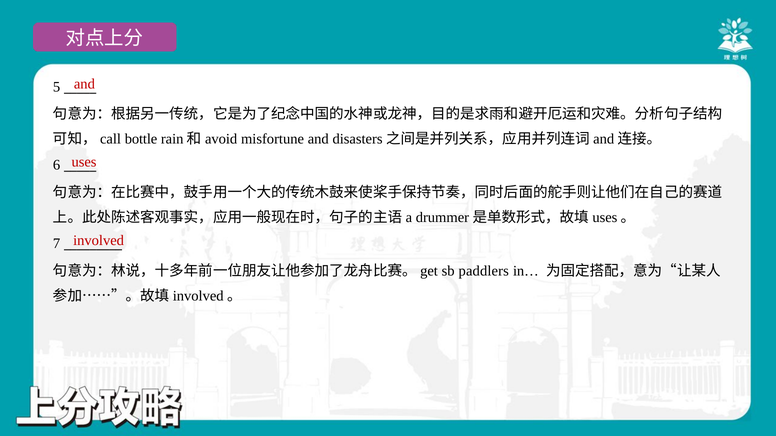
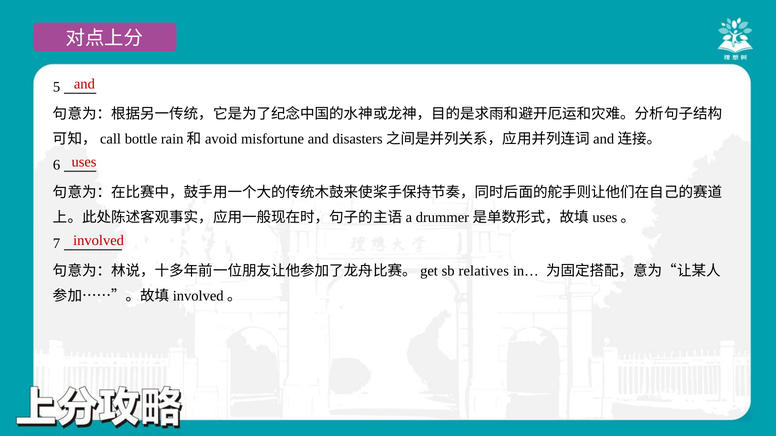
paddlers: paddlers -> relatives (484, 271)
